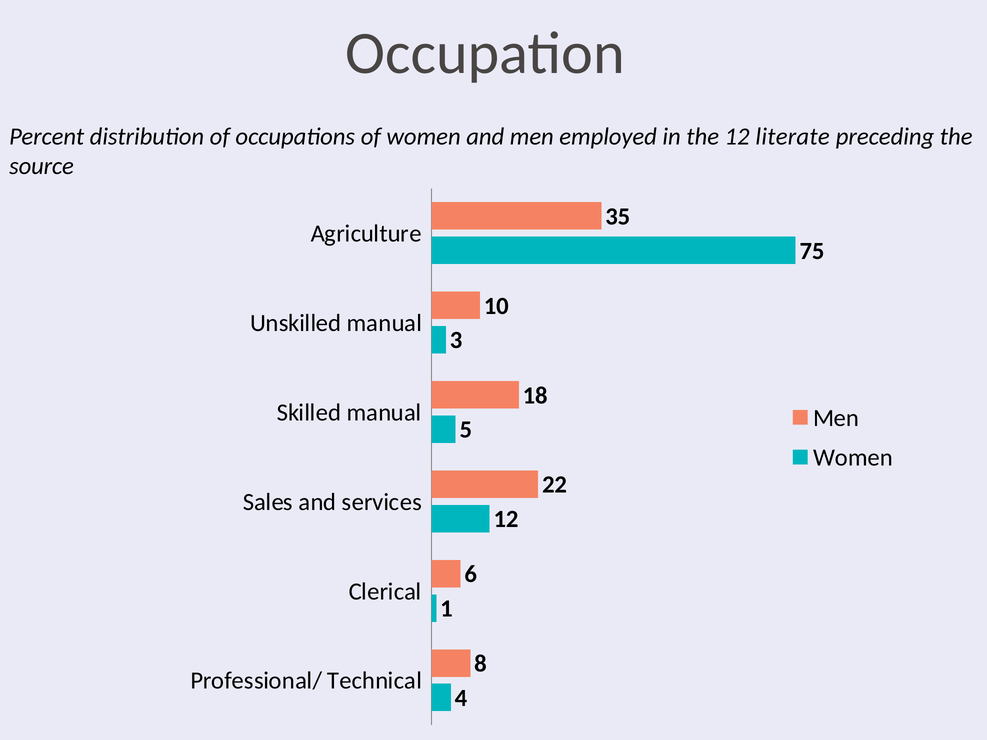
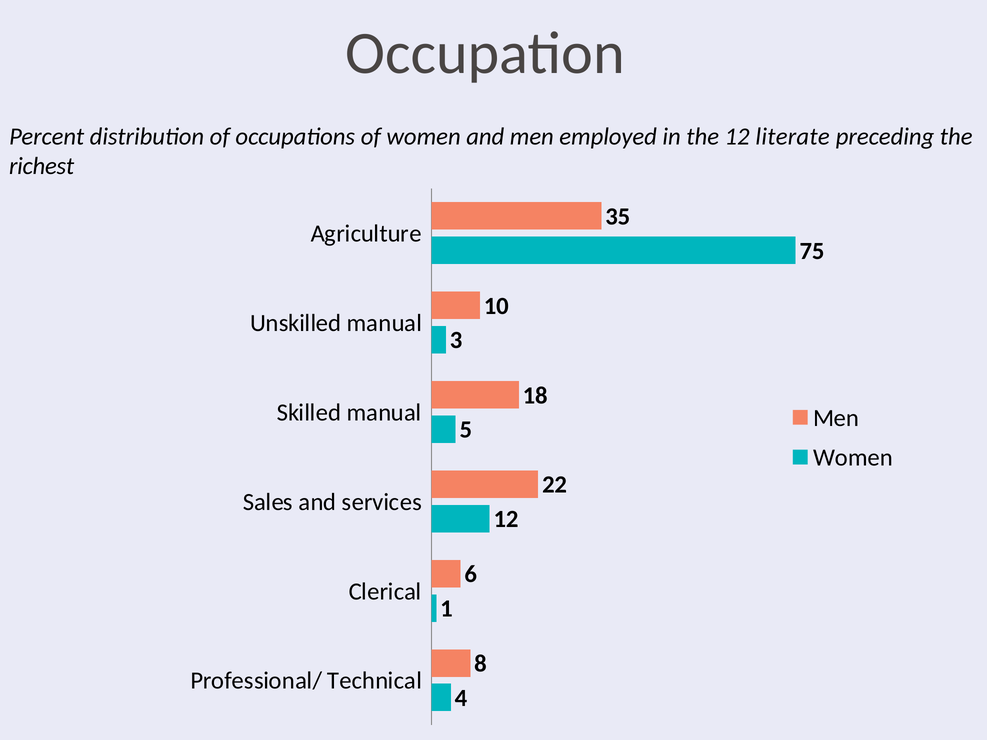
source: source -> richest (42, 166)
